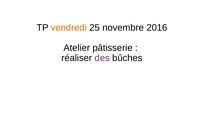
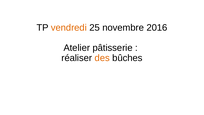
des colour: purple -> orange (102, 58)
